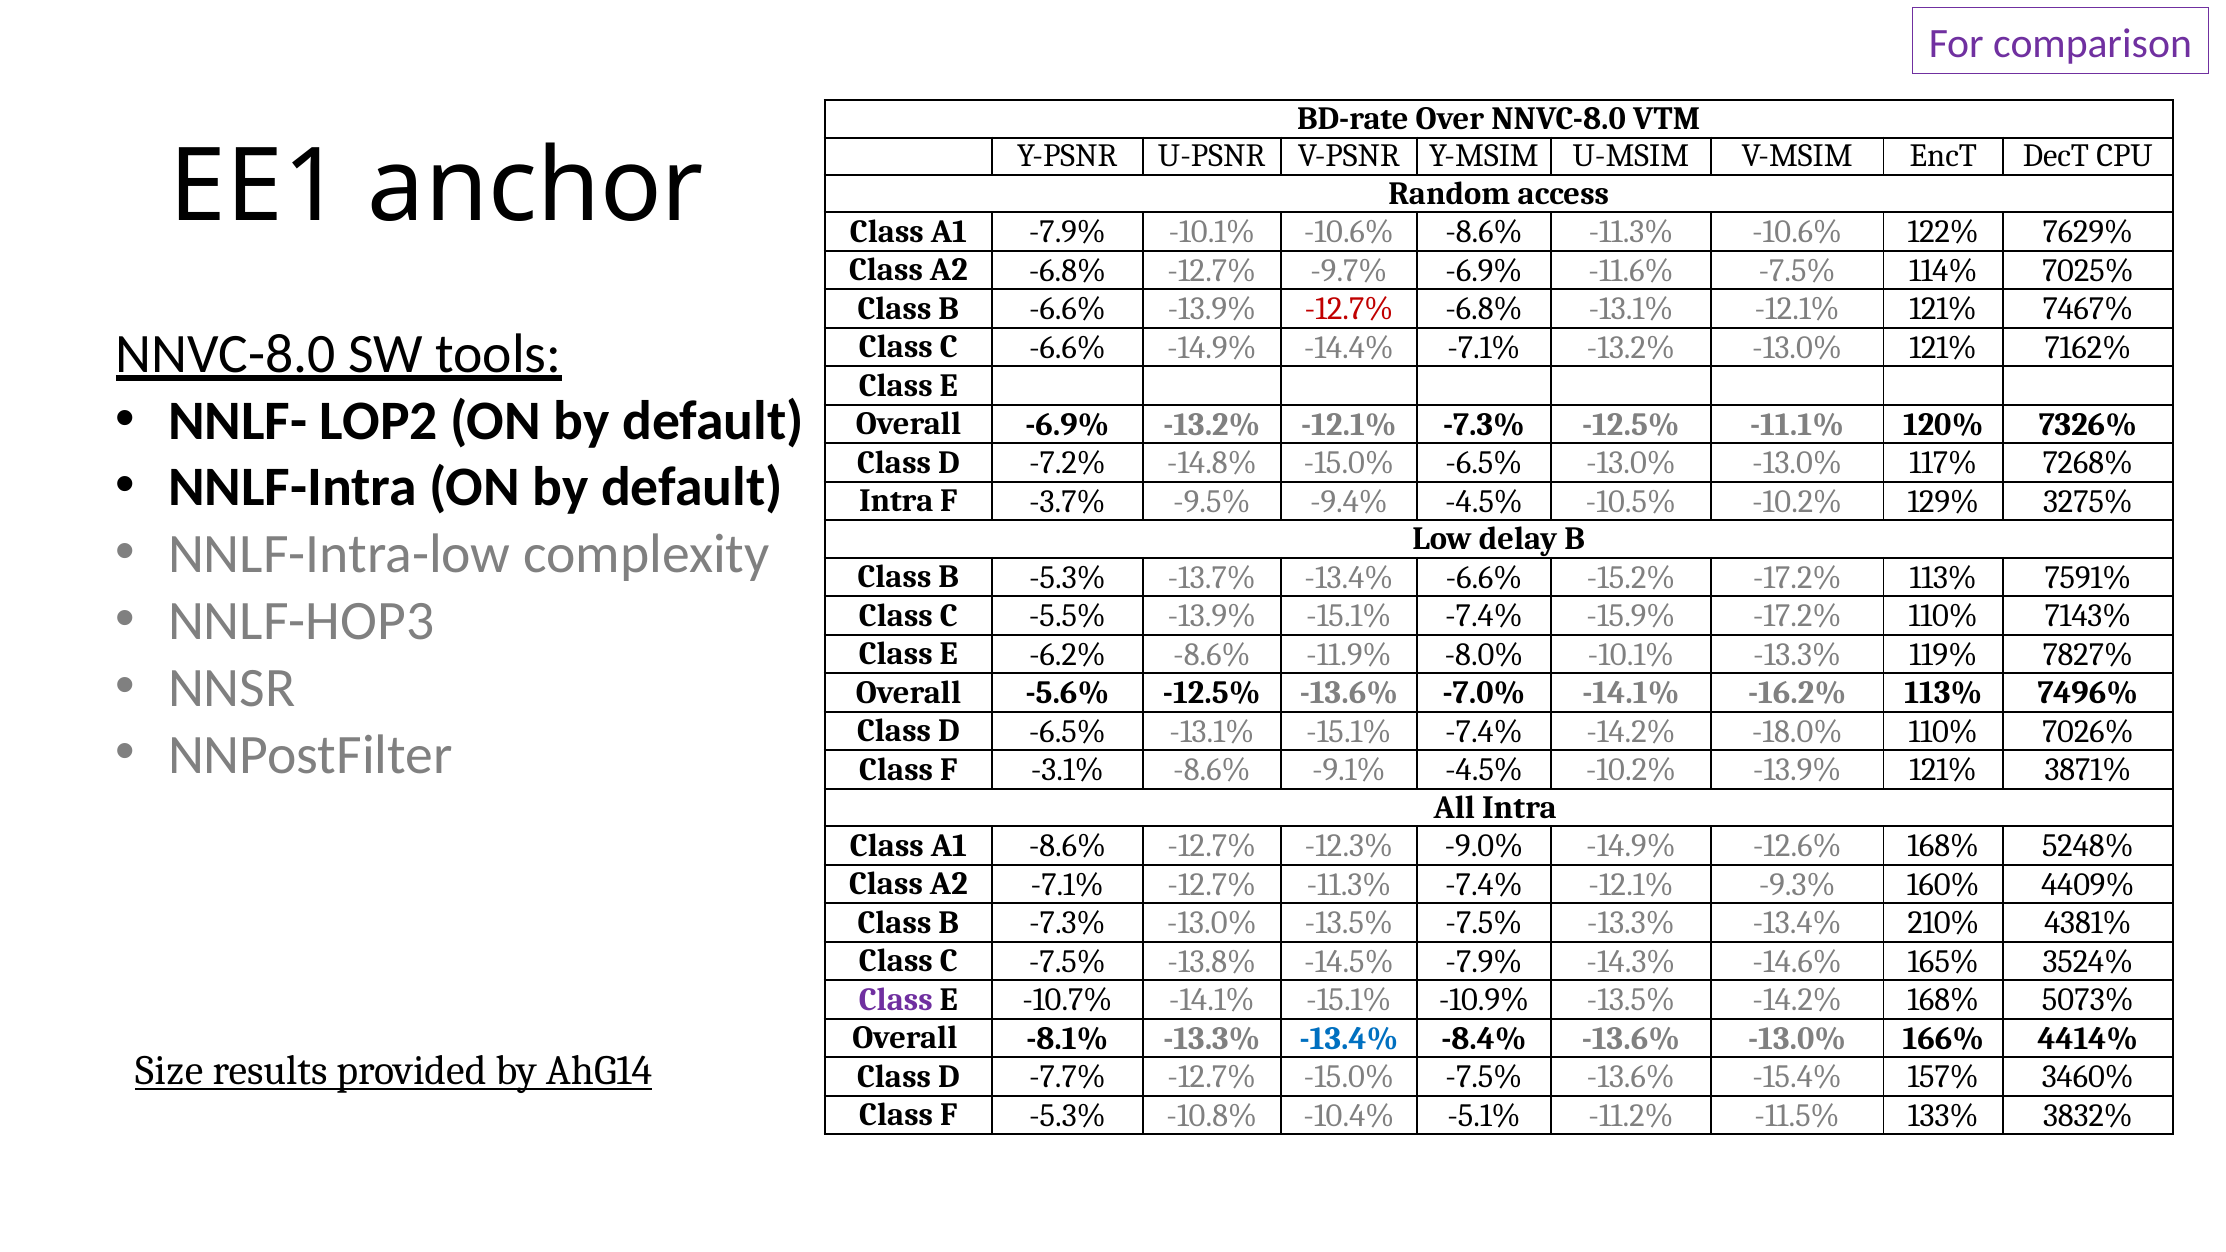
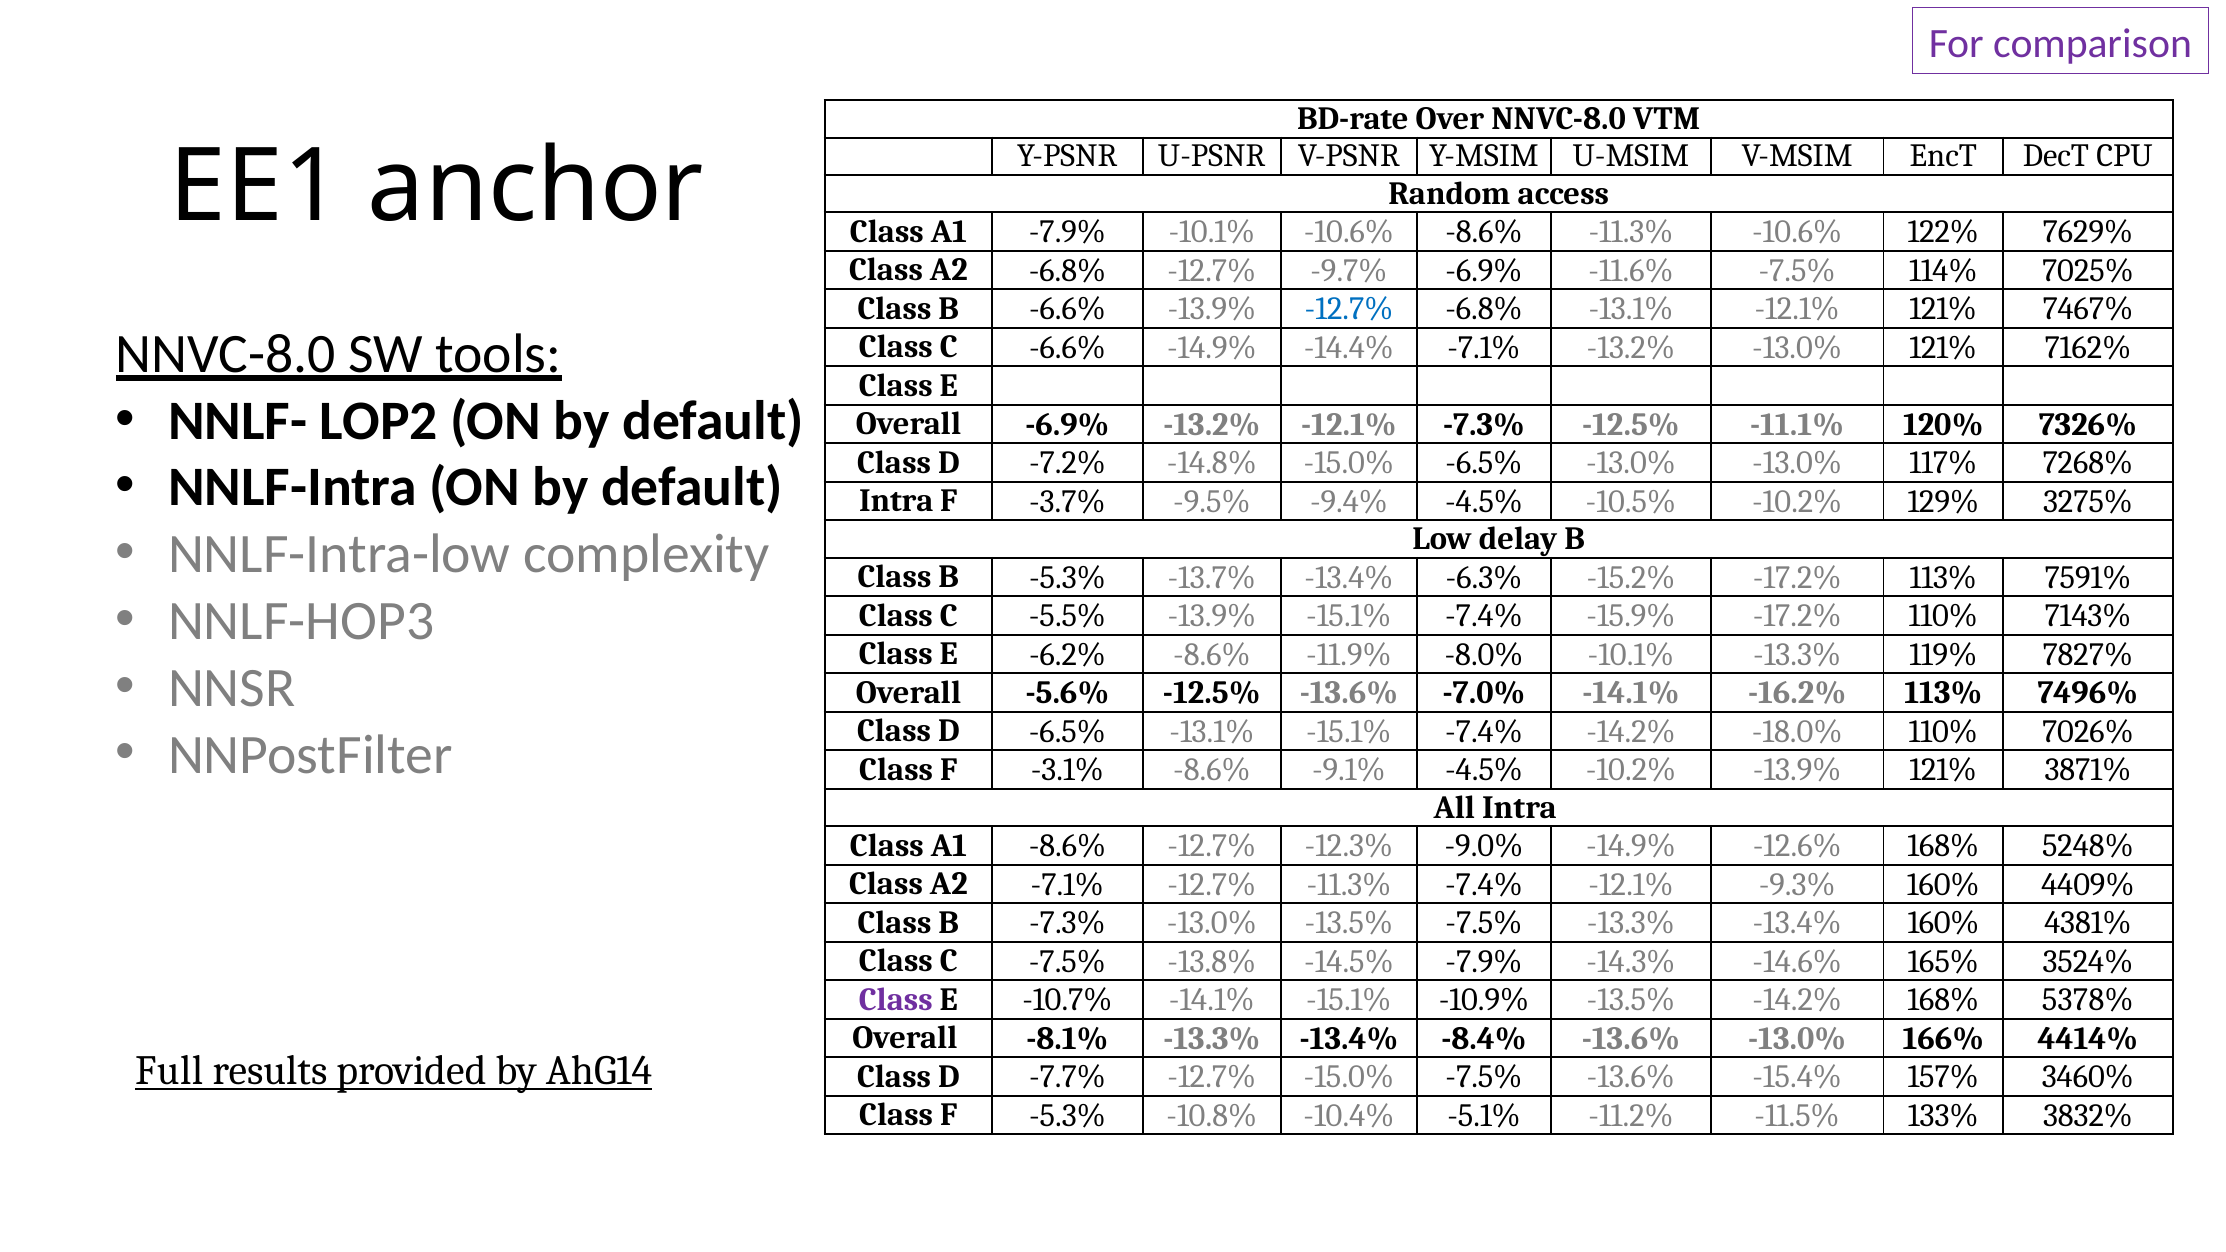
-12.7% colour: red -> blue (1349, 309)
-13.4% -6.6%: -6.6% -> -6.3% (1484, 578)
-13.4% 210%: 210% -> 160% (1943, 923)
5073%: 5073% -> 5378% (2088, 1000)
-13.4% colour: blue -> black (1349, 1039)
Size: Size -> Full (169, 1071)
